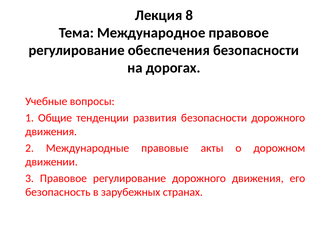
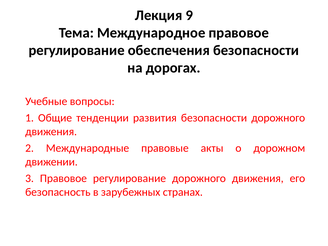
8: 8 -> 9 (189, 15)
